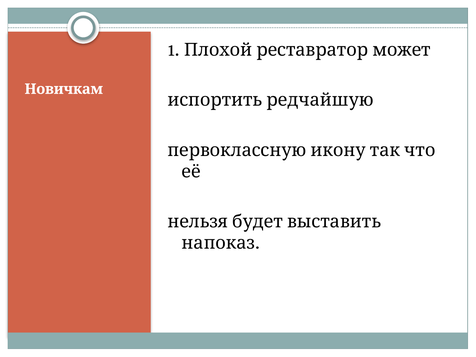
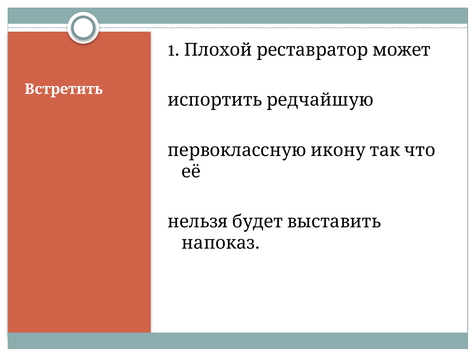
Новичкам: Новичкам -> Встретить (64, 89)
